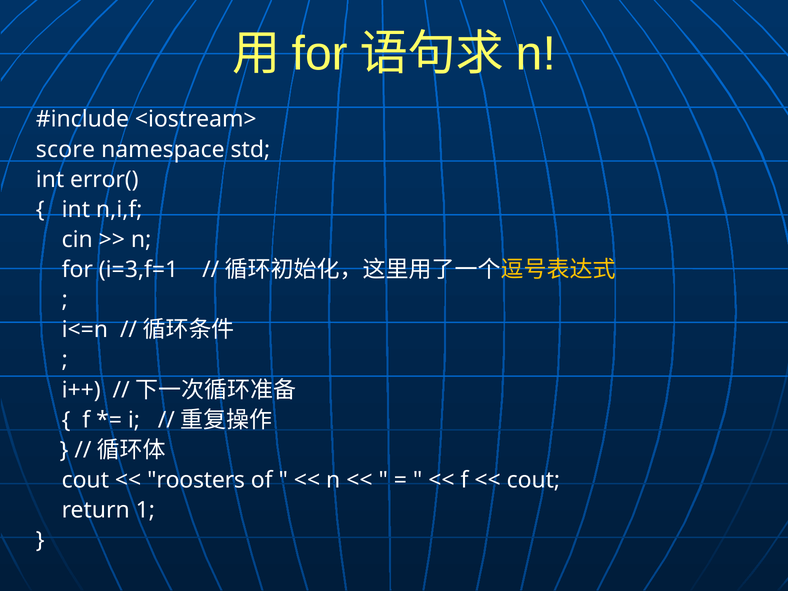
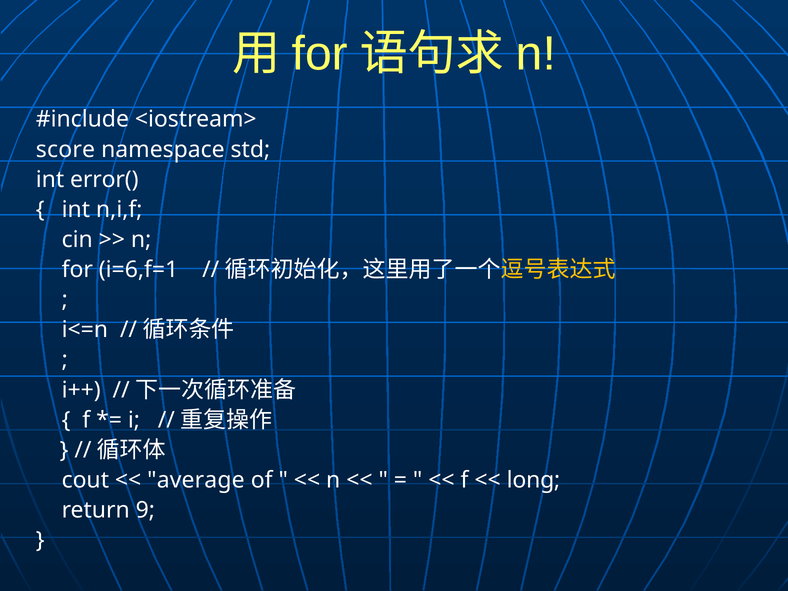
i=3,f=1: i=3,f=1 -> i=6,f=1 (139, 270)
roosters: roosters -> average (196, 480)
cout: cout -> long (533, 480)
1: 1 -> 9 (145, 510)
